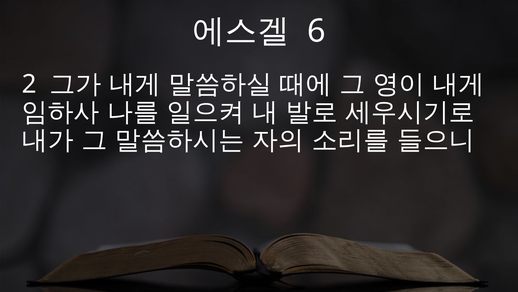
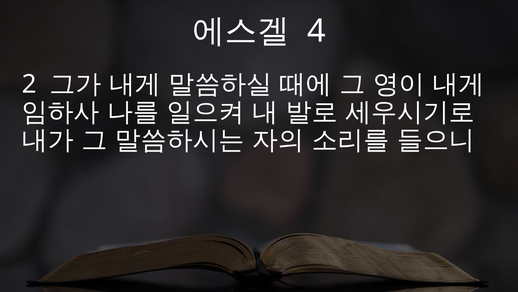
6: 6 -> 4 (316, 31)
